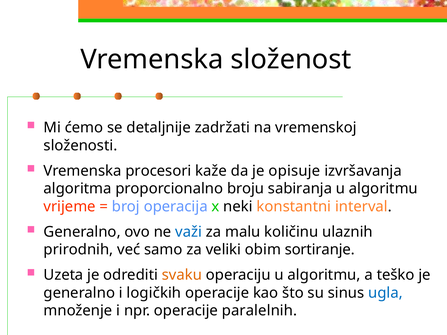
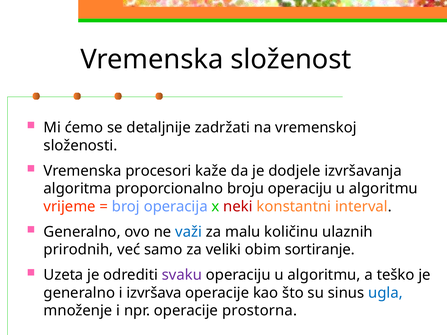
opisuje: opisuje -> dodjele (294, 171)
broju sabiranja: sabiranja -> operaciju (300, 189)
neki colour: black -> red (238, 207)
svaku colour: orange -> purple (182, 275)
logičkih: logičkih -> izvršava (154, 293)
paralelnih: paralelnih -> prostorna (260, 311)
